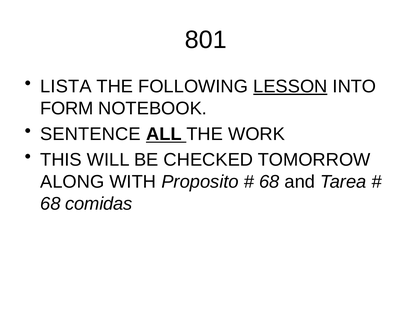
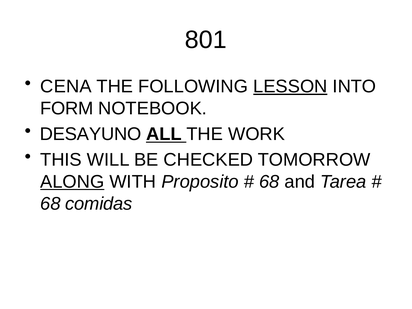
LISTA: LISTA -> CENA (66, 86)
SENTENCE: SENTENCE -> DESAYUNO (91, 134)
ALONG underline: none -> present (72, 182)
